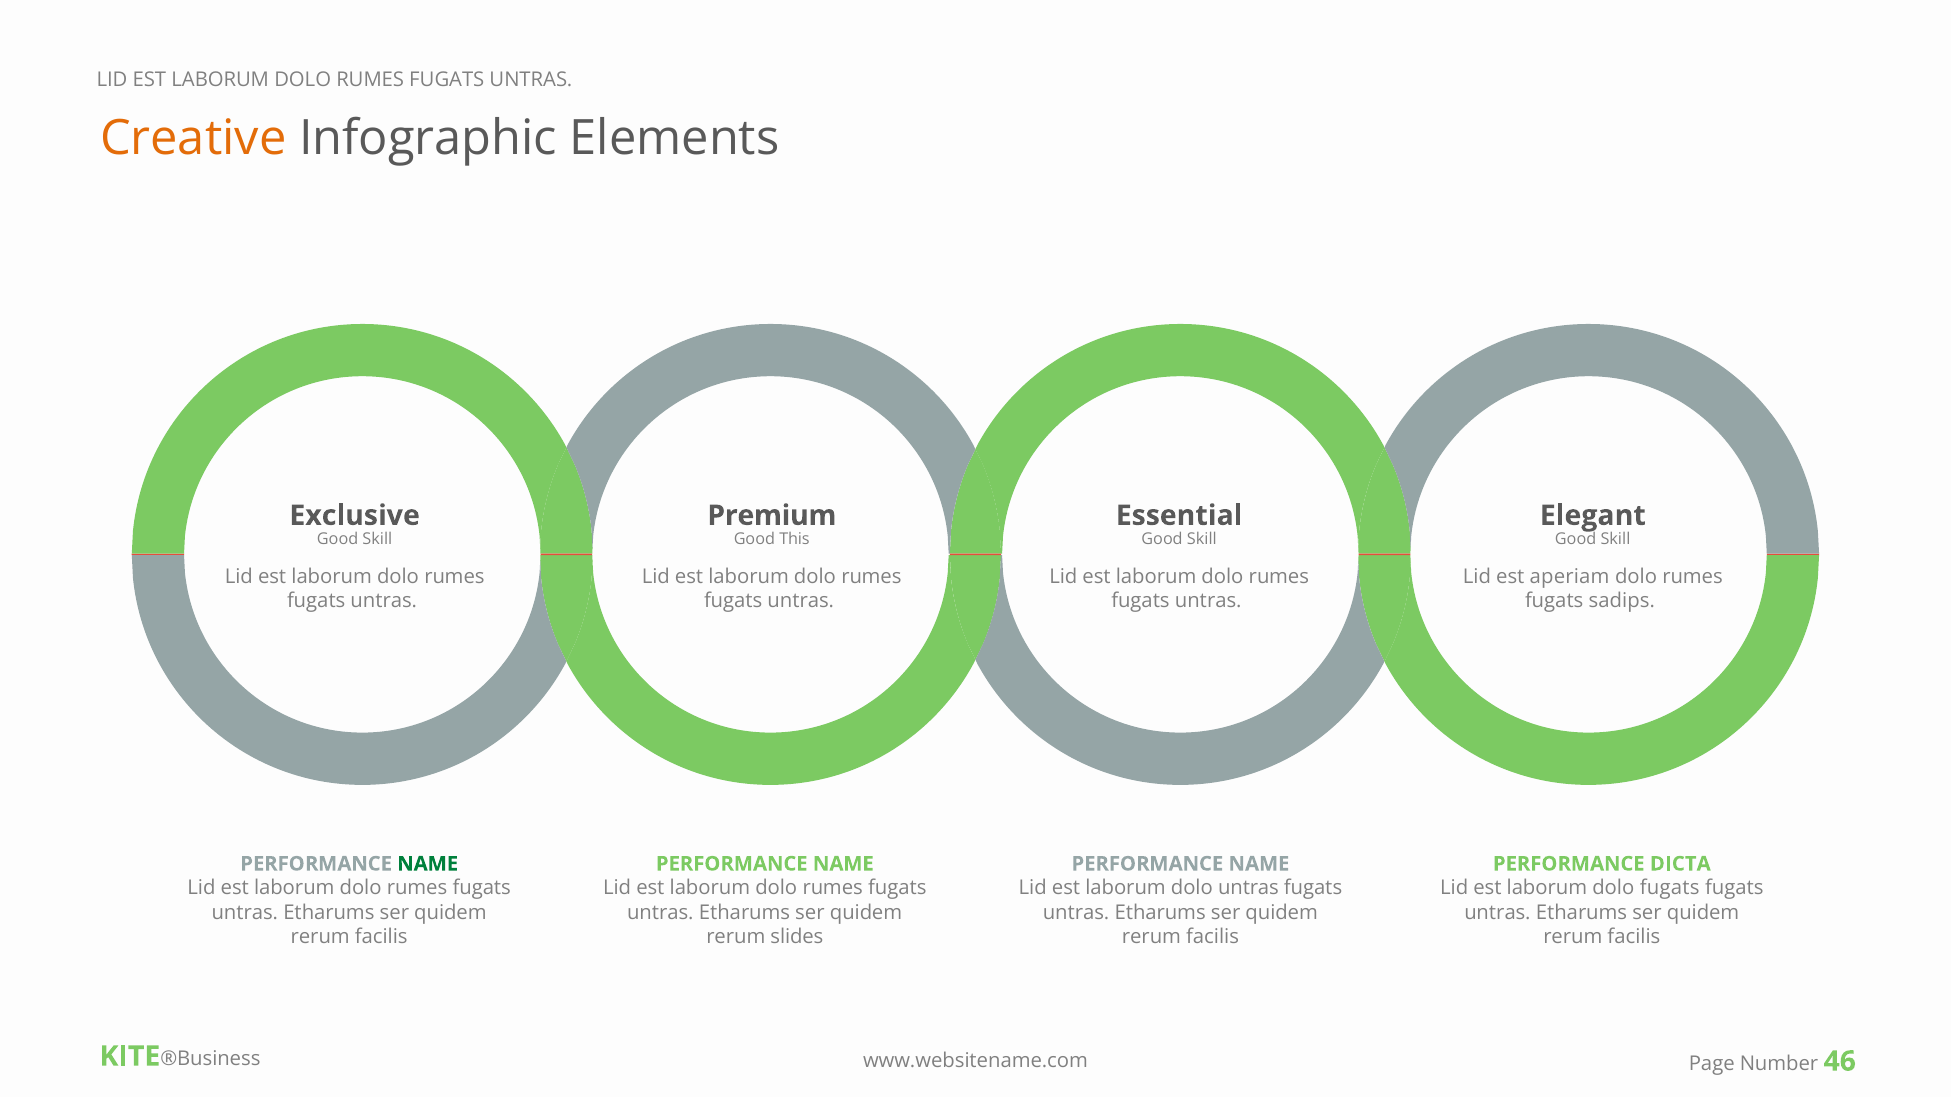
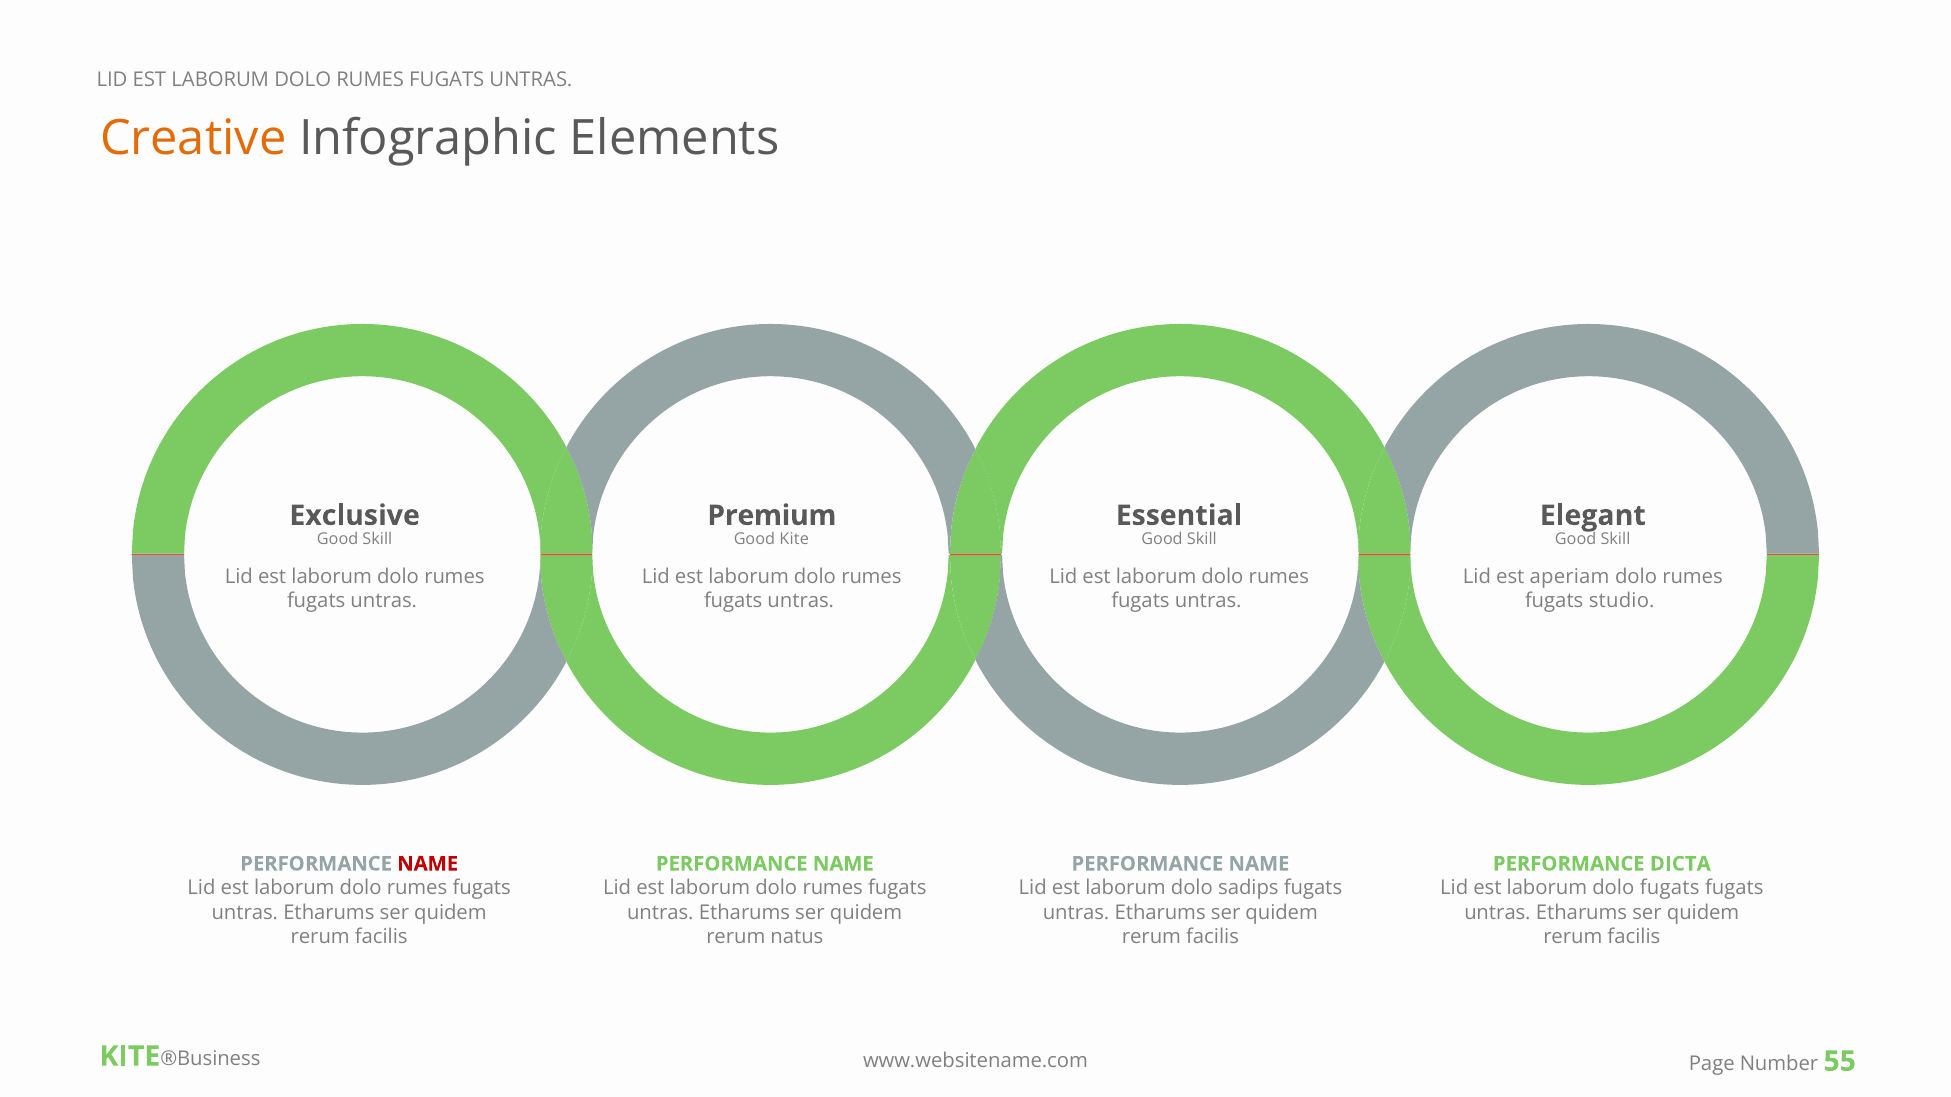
Good This: This -> Kite (794, 539)
sadips: sadips -> studio (1622, 601)
NAME colour: green -> red (428, 864)
dolo untras: untras -> sadips (1248, 889)
slides: slides -> natus (797, 937)
46: 46 -> 55 (1840, 1062)
